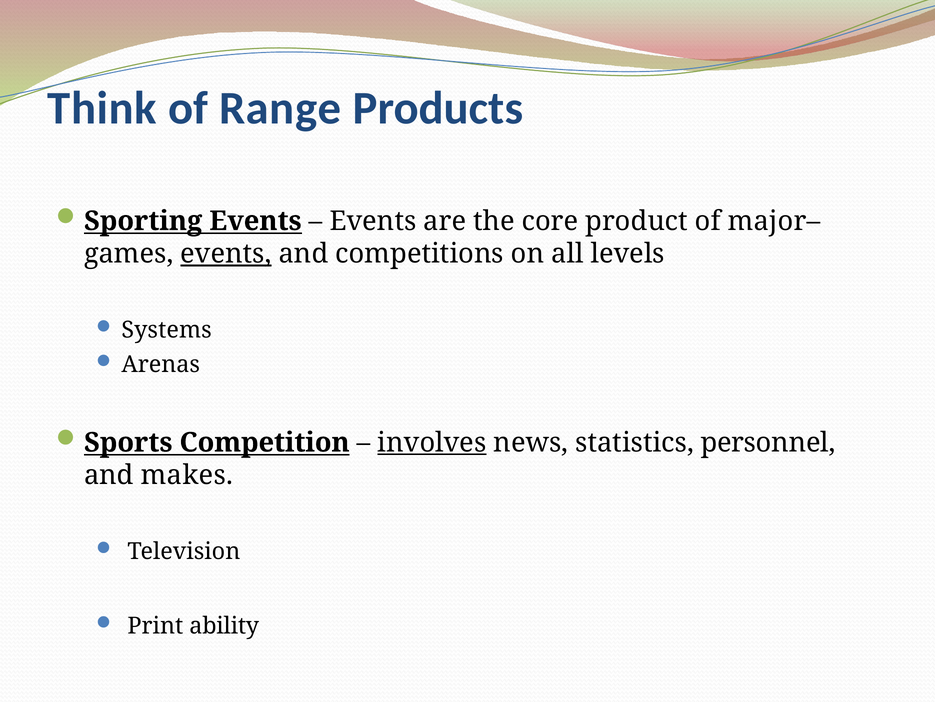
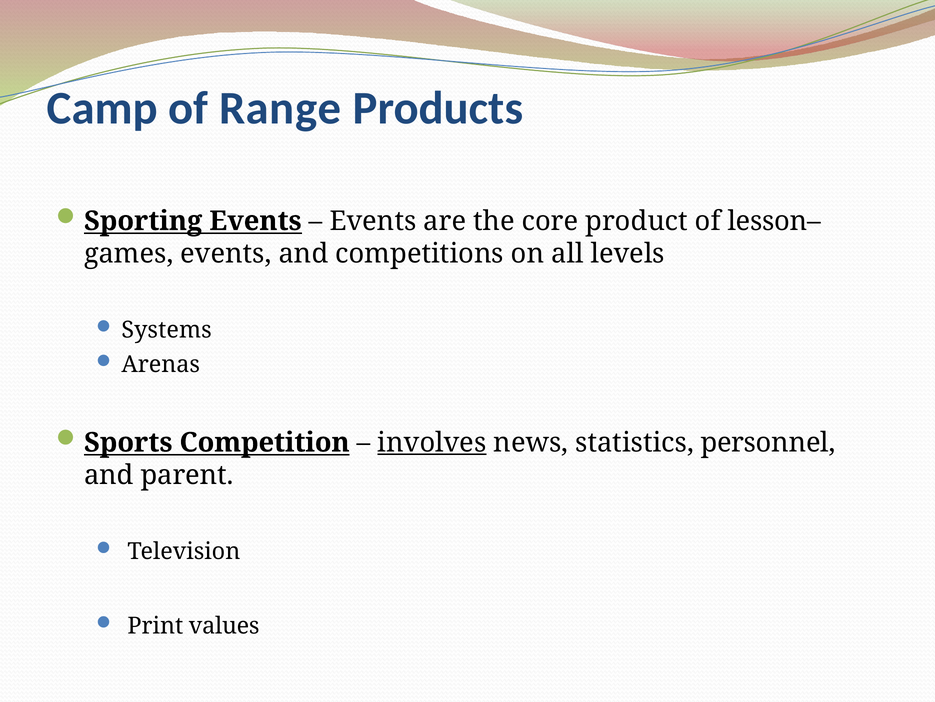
Think: Think -> Camp (102, 108)
major–: major– -> lesson– (774, 221)
events underline: present -> none (226, 253)
makes: makes -> parent (187, 475)
ability: ability -> values (224, 625)
